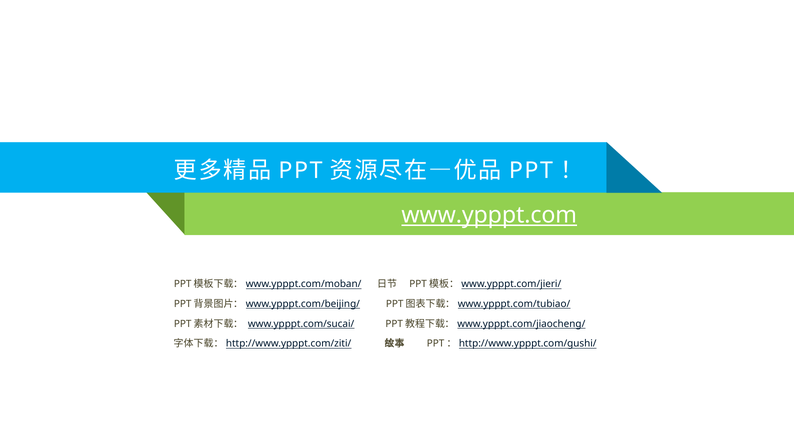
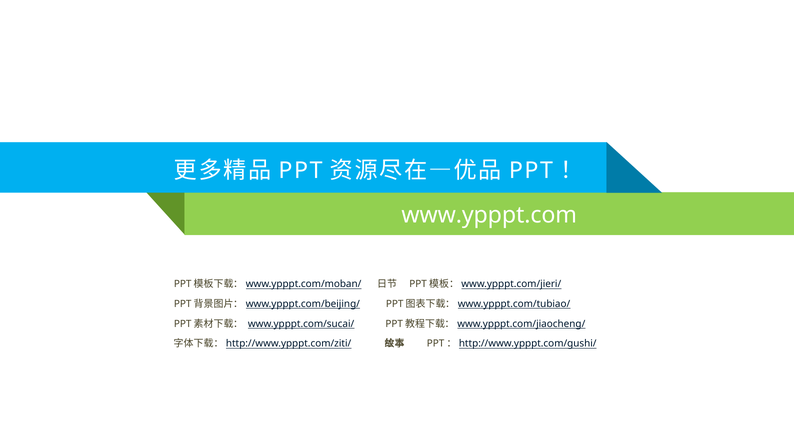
www.ypppt.com underline: present -> none (489, 215)
